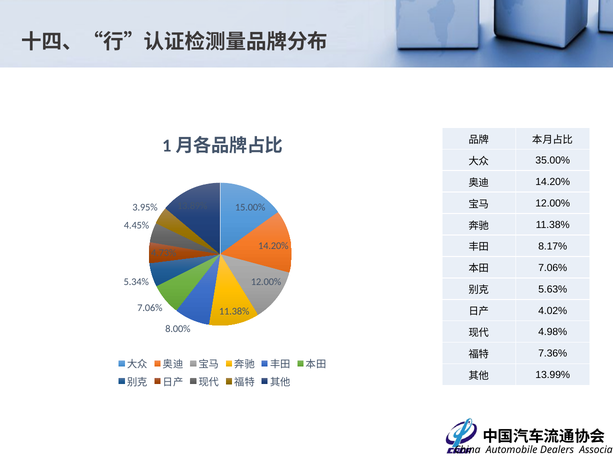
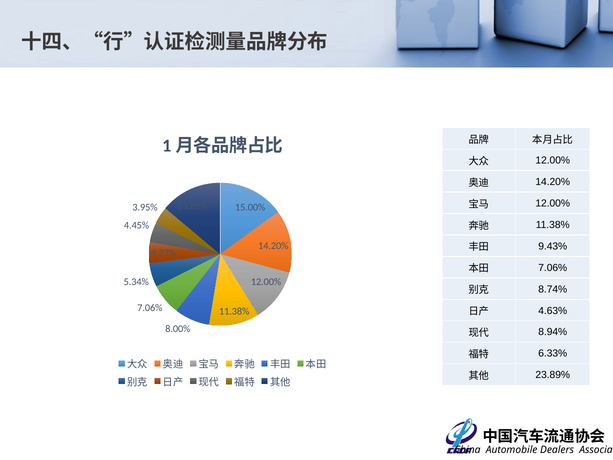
35.00%: 35.00% -> 12.00% (553, 160)
8.17%: 8.17% -> 9.43% (553, 246)
5.63%: 5.63% -> 8.74% (553, 289)
4.02%: 4.02% -> 4.63% (553, 310)
4.98%: 4.98% -> 8.94% (553, 332)
7.36%: 7.36% -> 6.33% (553, 353)
13.99%: 13.99% -> 23.89% (553, 375)
